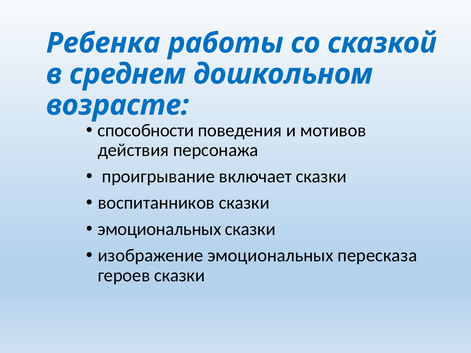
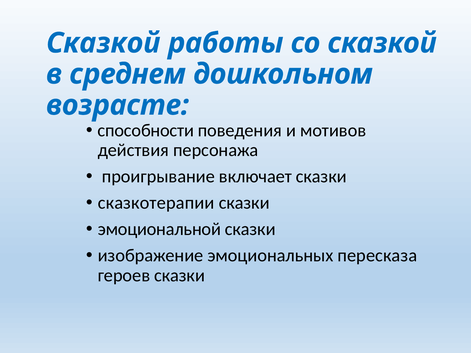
Ребенка: Ребенка -> Сказкой (103, 43)
воспитанников: воспитанников -> сказкотерапии (156, 203)
эмоциональных: эмоциональных -> эмоциональной (159, 229)
